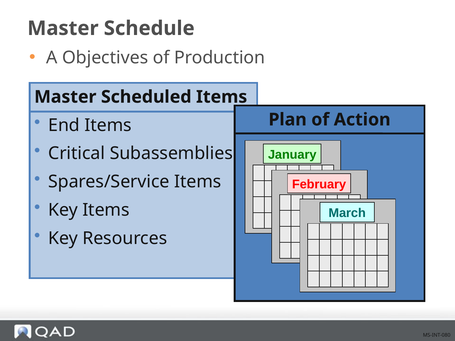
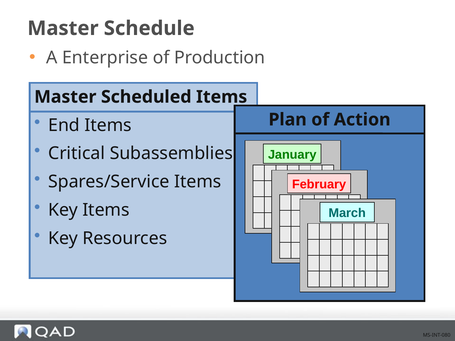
Objectives: Objectives -> Enterprise (105, 58)
